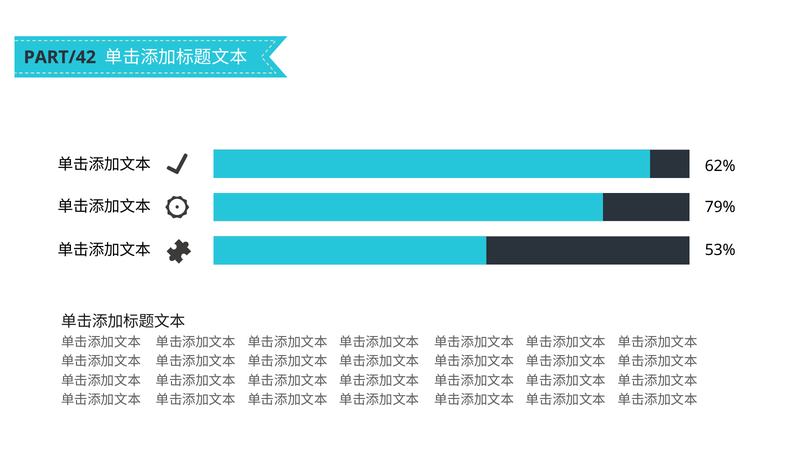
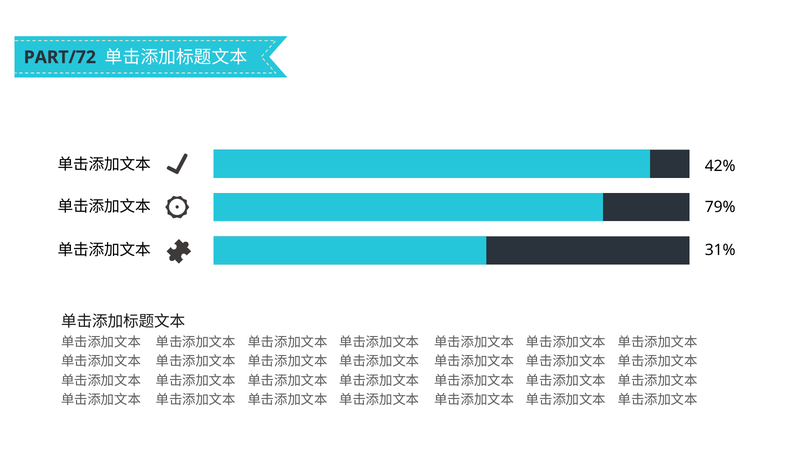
PART/42: PART/42 -> PART/72 (60, 57)
62%: 62% -> 42% (720, 166)
53%: 53% -> 31% (720, 250)
